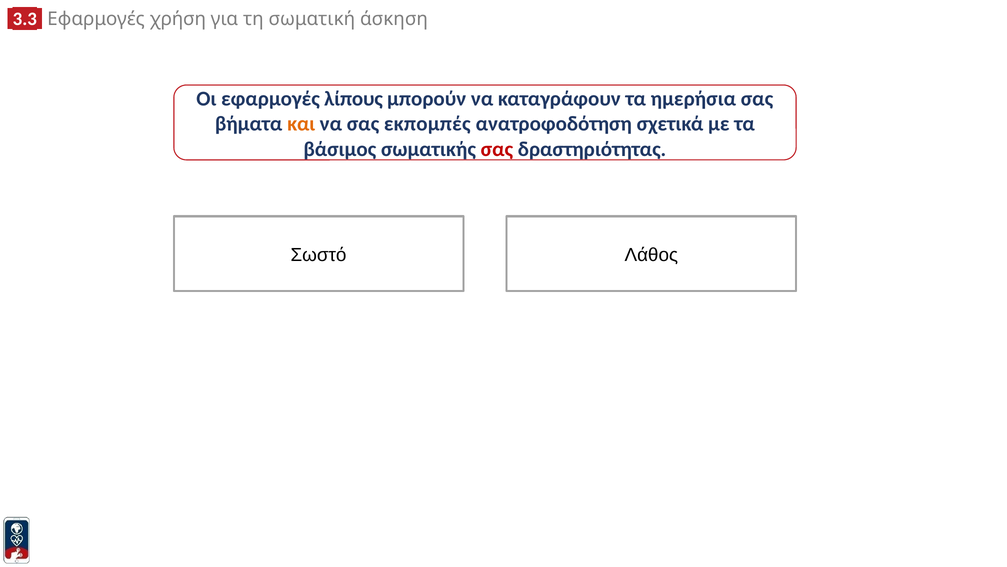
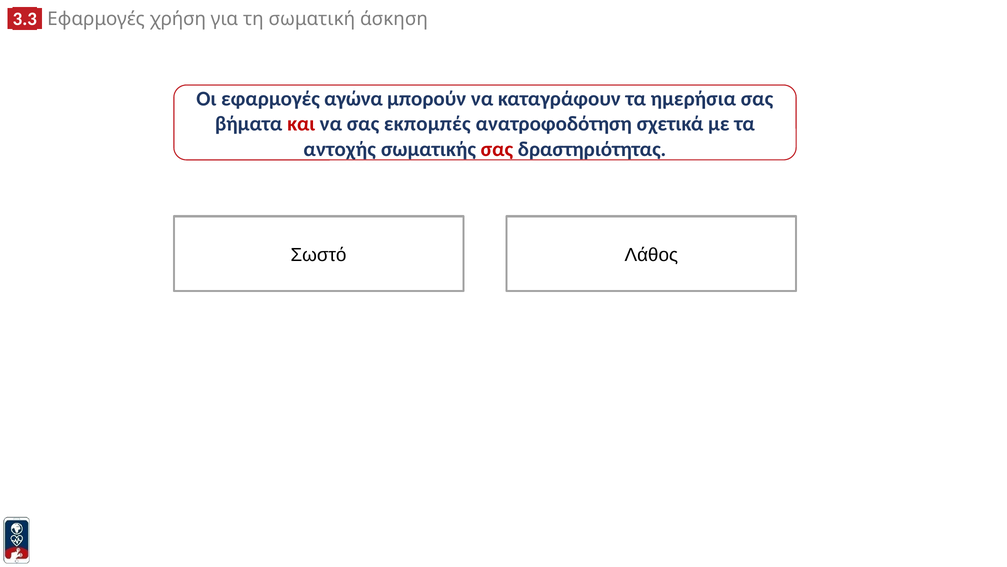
λίπους: λίπους -> αγώνα (354, 99)
και colour: orange -> red (301, 124)
βάσιμος: βάσιμος -> αντοχής (340, 149)
